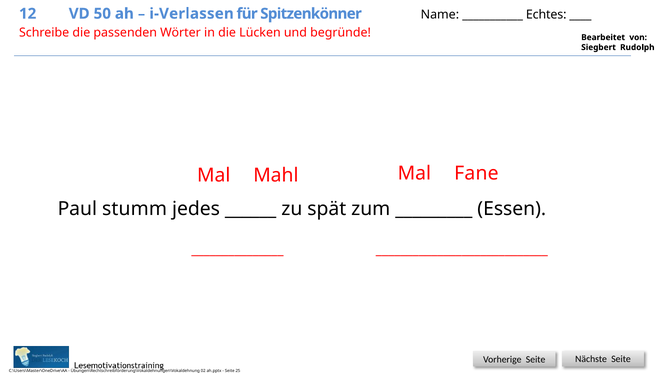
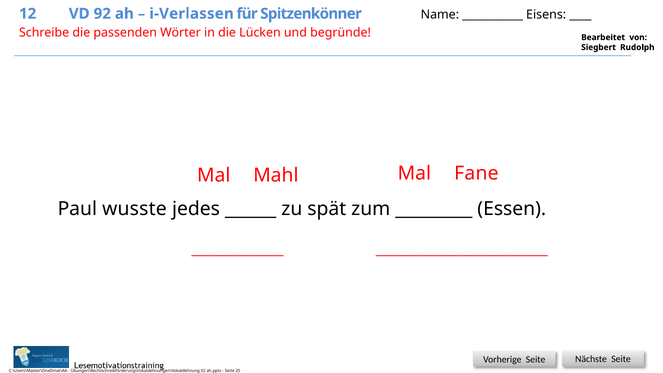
50: 50 -> 92 (102, 14)
Echtes: Echtes -> Eisens (546, 15)
stumm: stumm -> wusste (134, 209)
